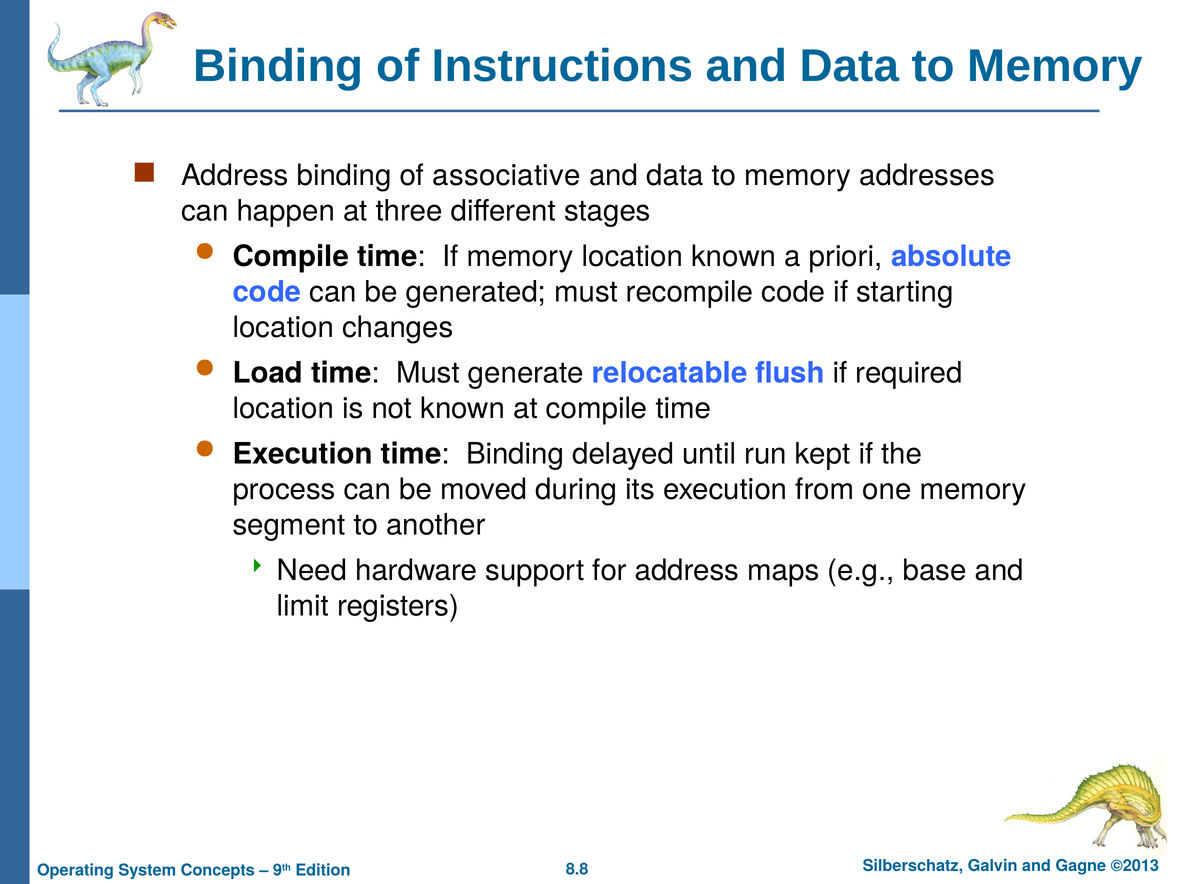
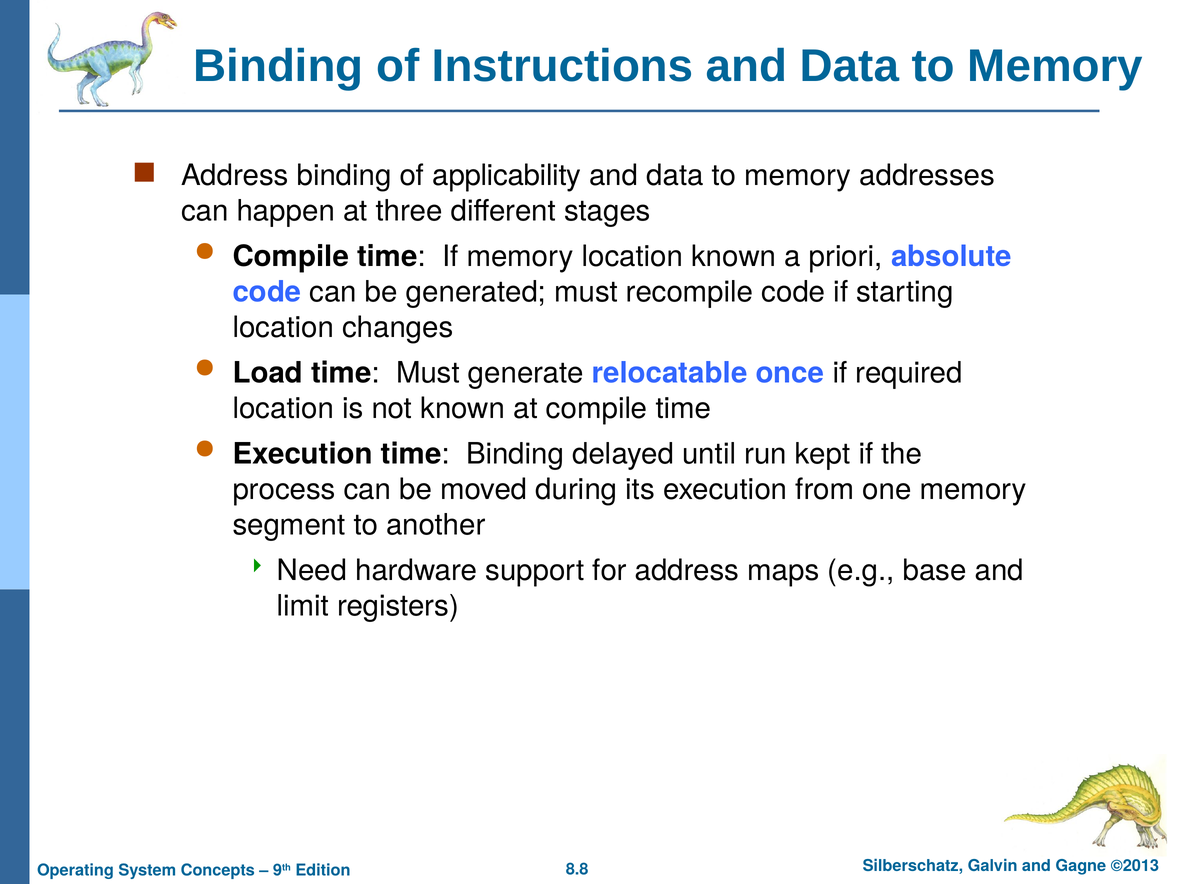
associative: associative -> applicability (507, 176)
flush: flush -> once (790, 373)
